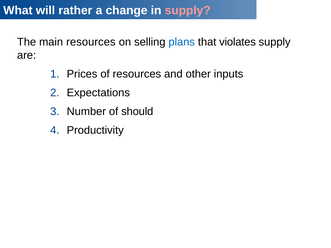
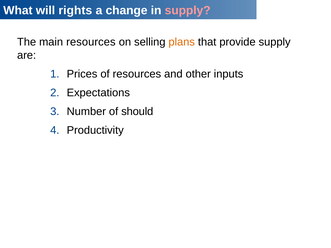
rather: rather -> rights (75, 10)
plans colour: blue -> orange (182, 42)
violates: violates -> provide (237, 42)
